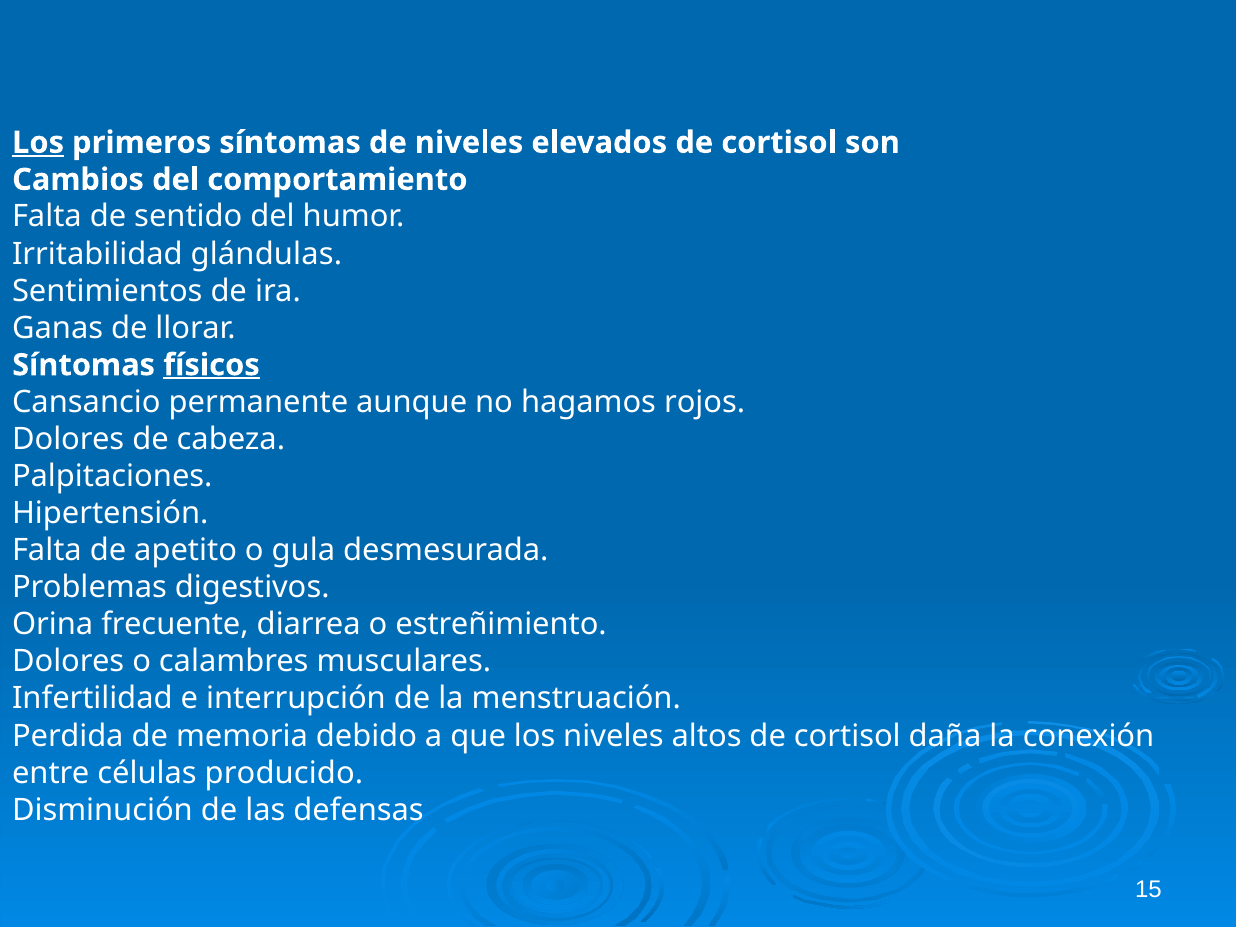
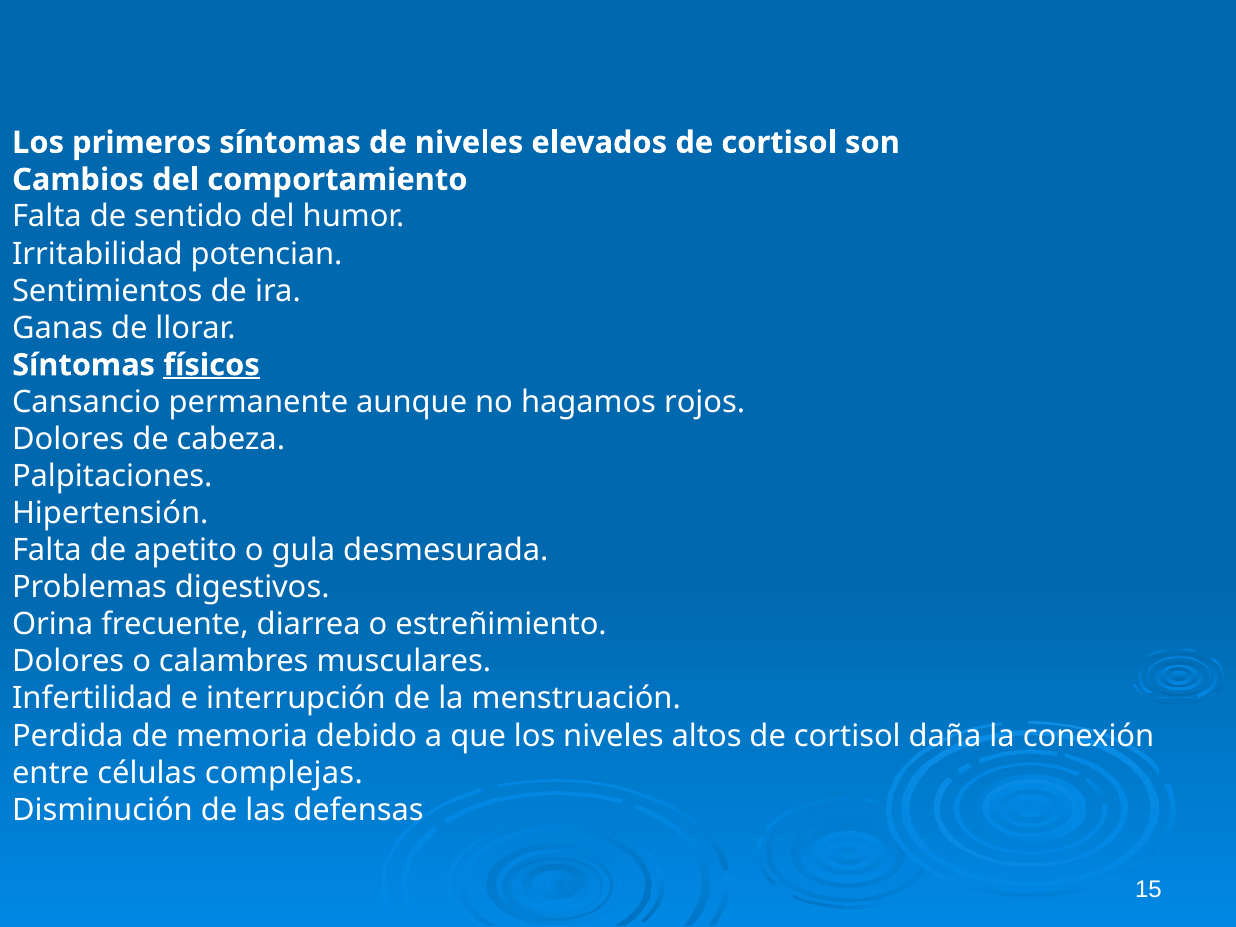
Los underline: present -> none (38, 143)
glándulas: glándulas -> potencian (267, 254)
producido: producido -> complejas (284, 773)
